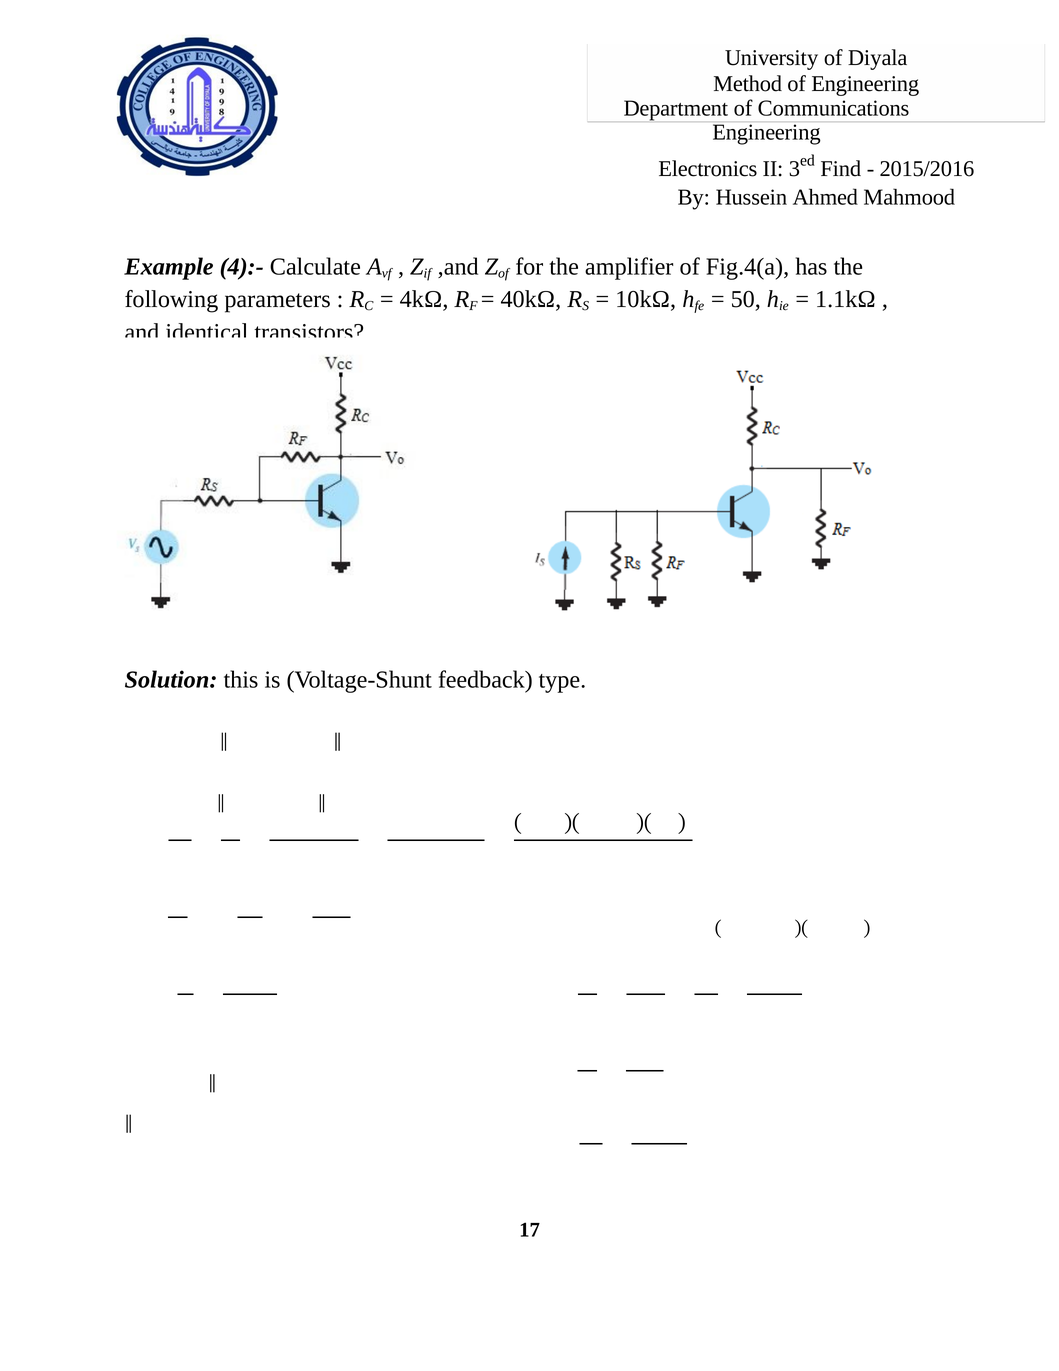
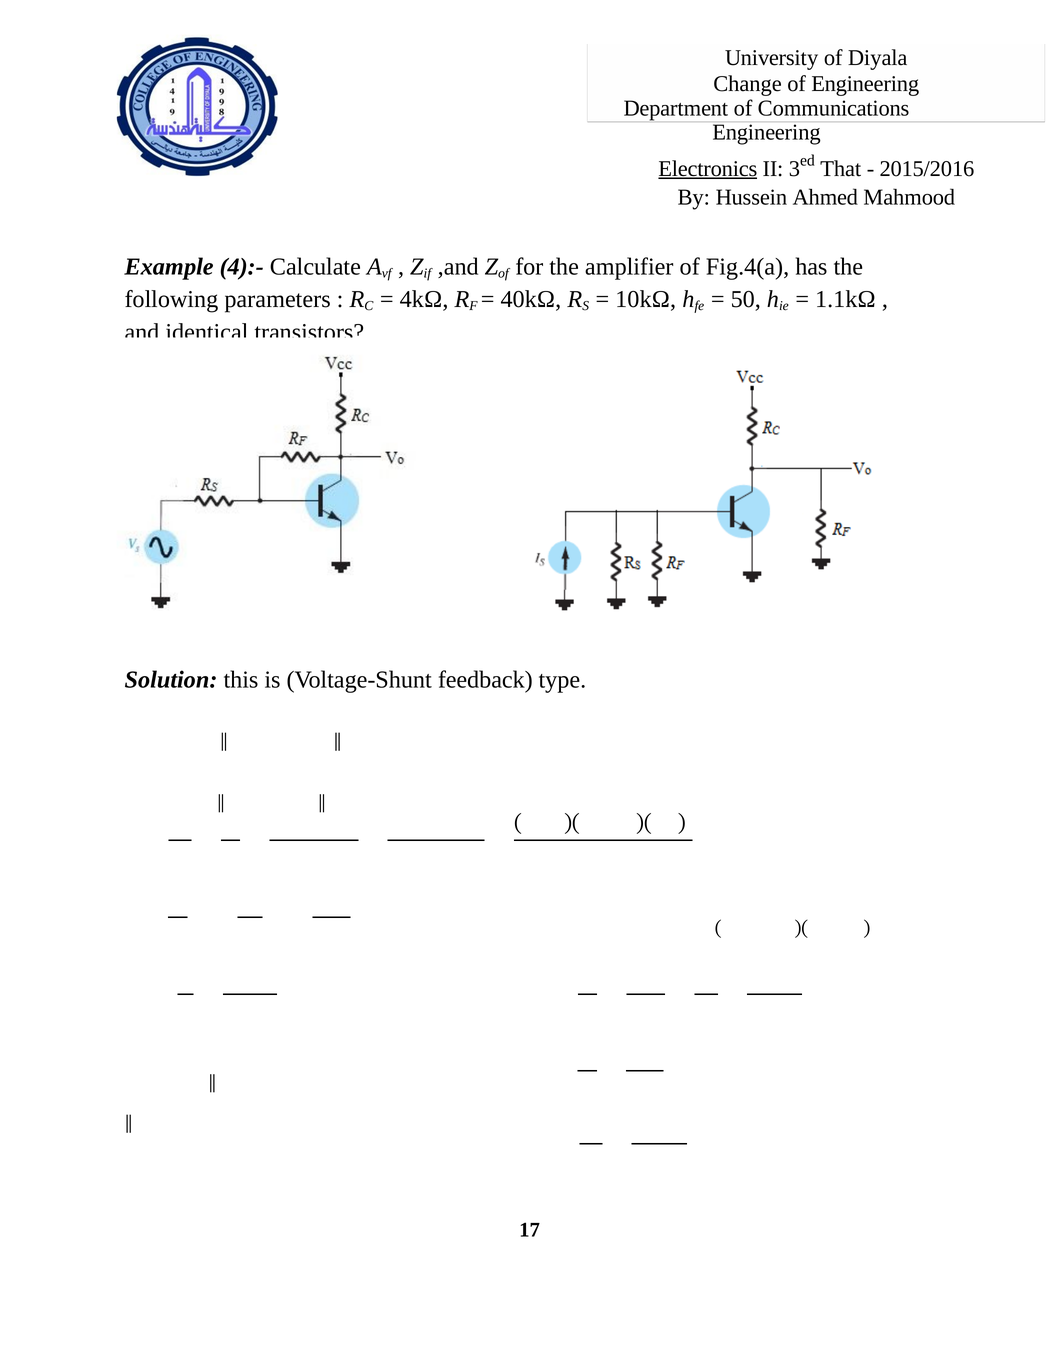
Method: Method -> Change (748, 84)
Electronics underline: none -> present (708, 169)
Find: Find -> That (841, 169)
